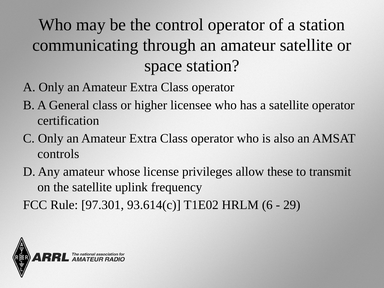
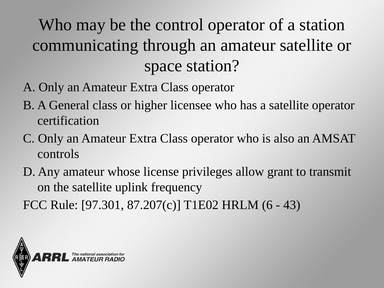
these: these -> grant (280, 172)
93.614(c: 93.614(c -> 87.207(c (154, 205)
29: 29 -> 43 (292, 205)
